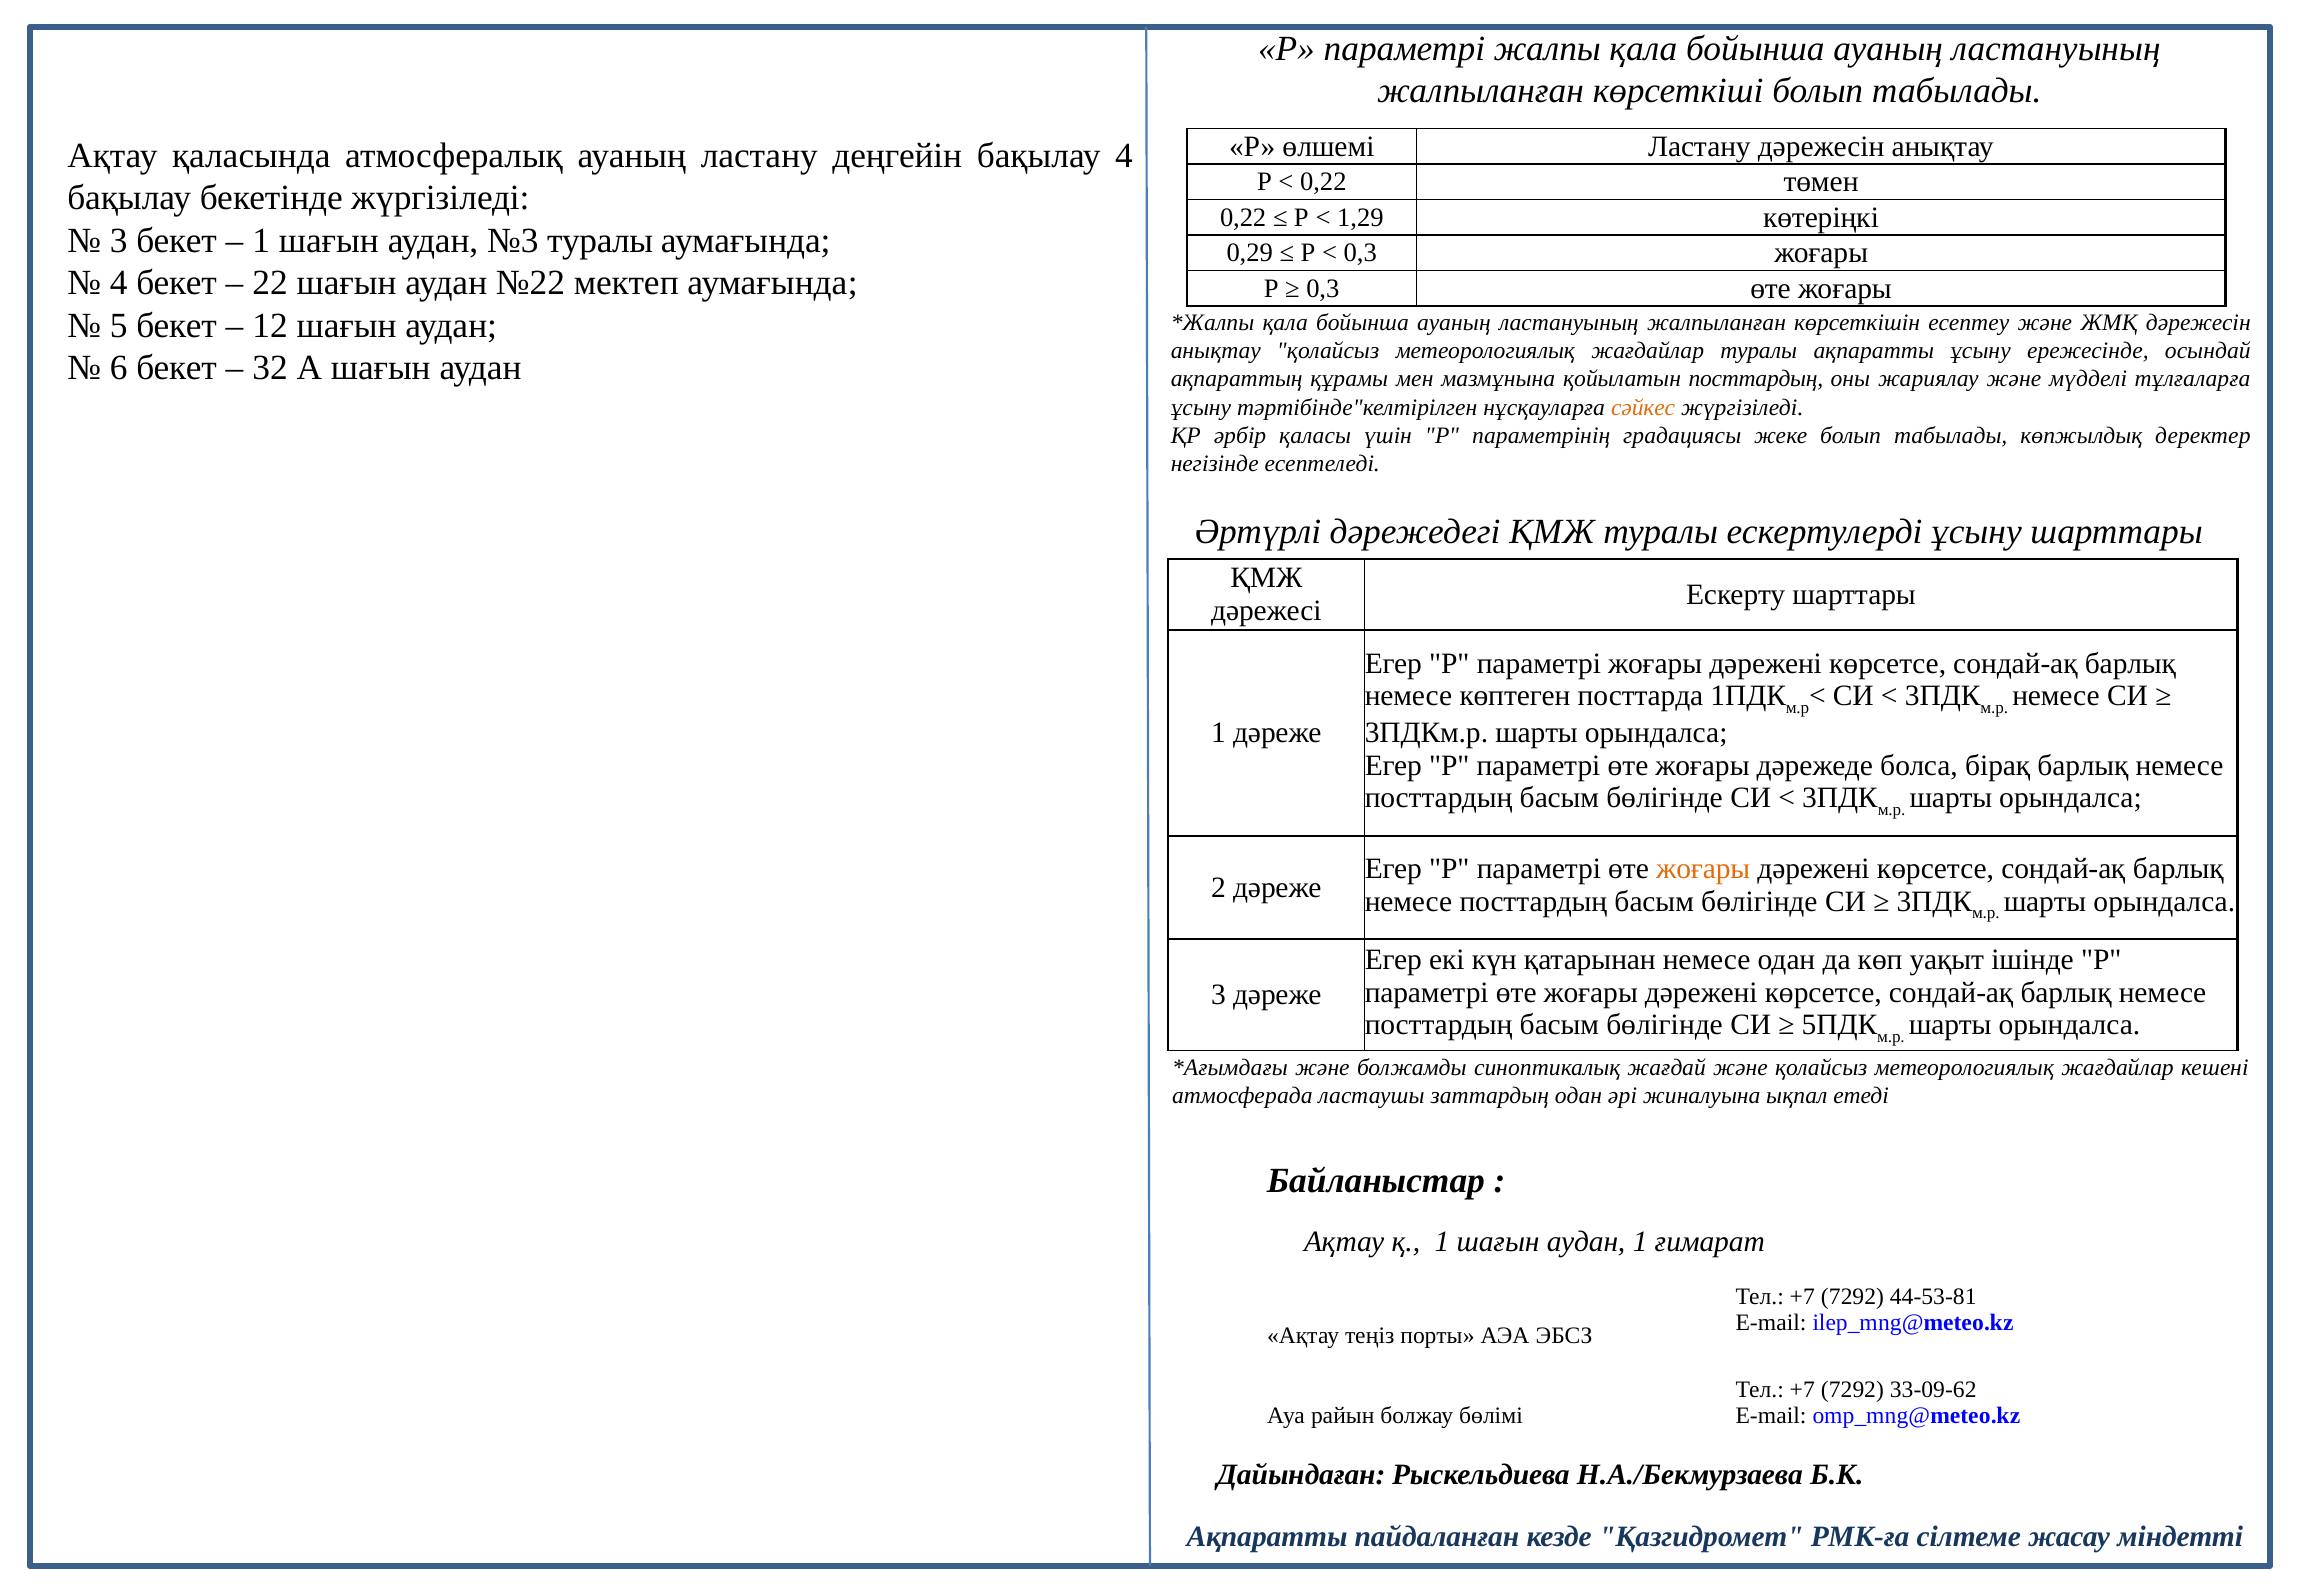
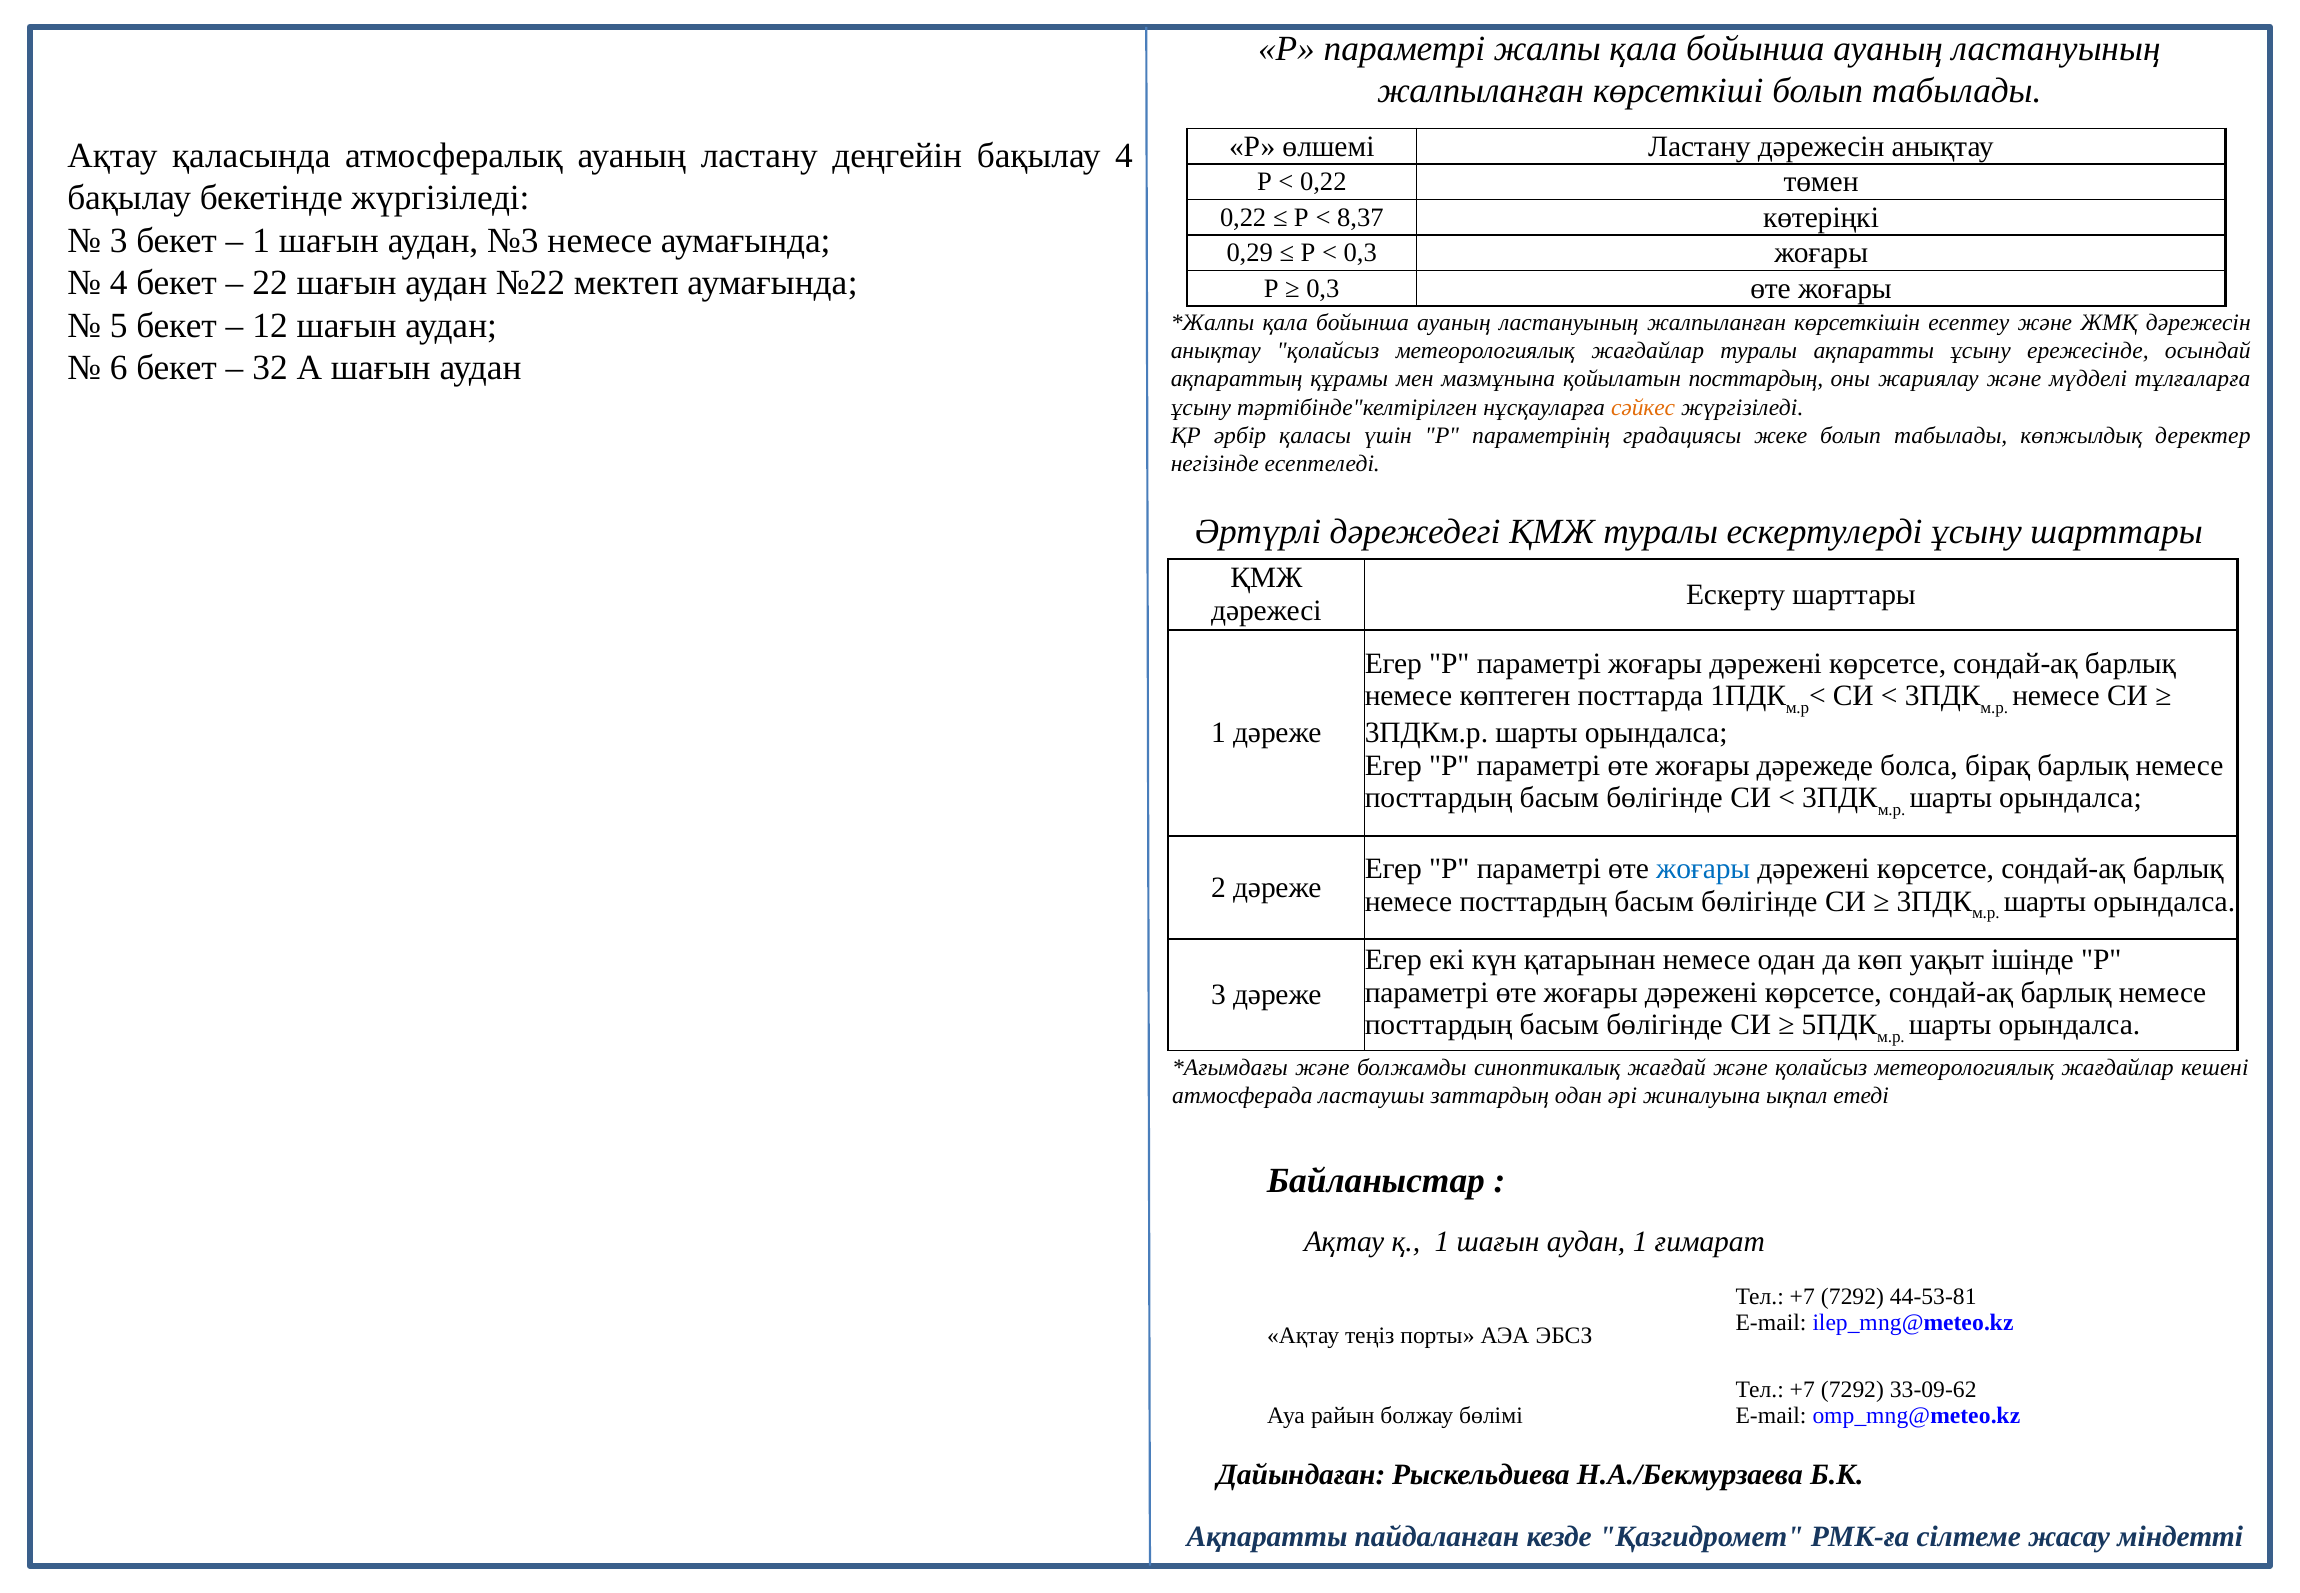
1,29: 1,29 -> 8,37 (1360, 217)
№3 туралы: туралы -> немесе (600, 241)
жоғары colour: orange -> blue (1703, 869)
